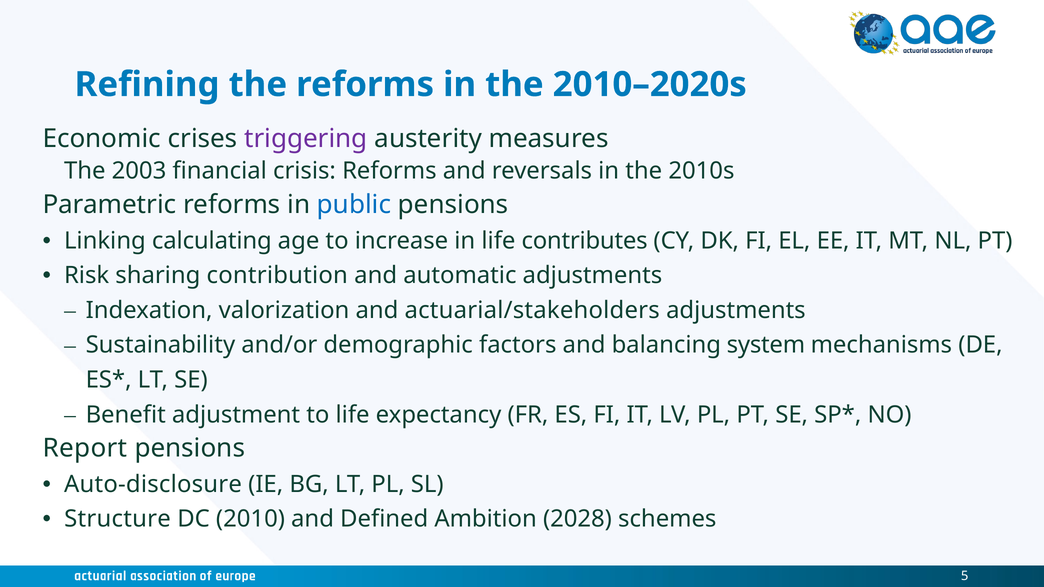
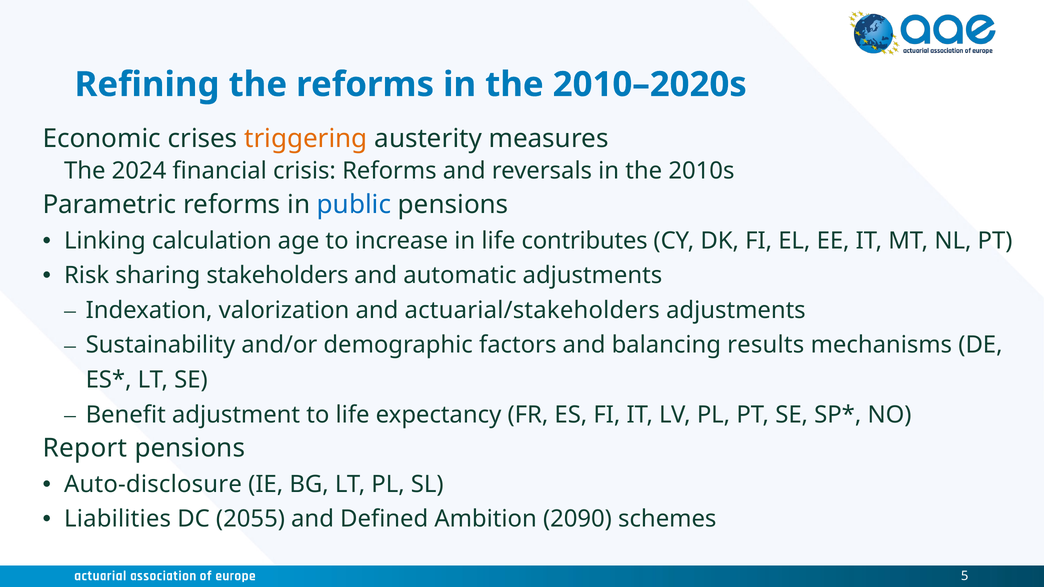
triggering colour: purple -> orange (306, 138)
2003: 2003 -> 2024 (139, 171)
calculating: calculating -> calculation (212, 241)
contribution: contribution -> stakeholders (277, 276)
system: system -> results (766, 345)
Structure: Structure -> Liabilities (118, 519)
2010: 2010 -> 2055 (250, 519)
2028: 2028 -> 2090 (577, 519)
